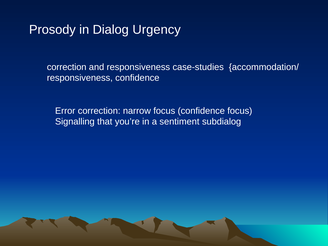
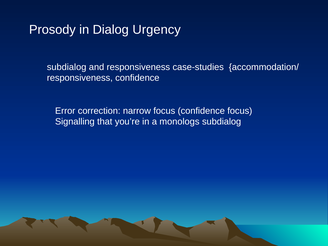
correction: correction -> subdialog (67, 67)
sentiment: sentiment -> monologs (179, 122)
